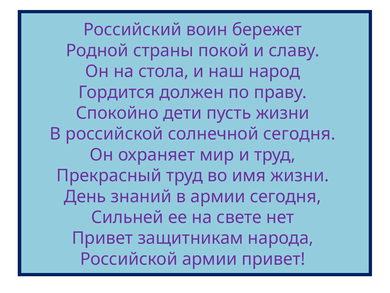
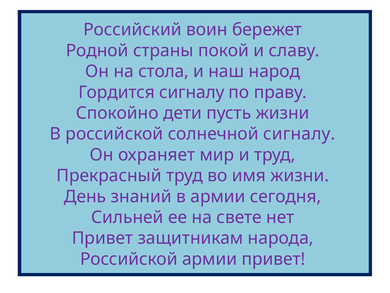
Гордится должен: должен -> сигналу (192, 92)
солнечной сегодня: сегодня -> сигналу (299, 134)
